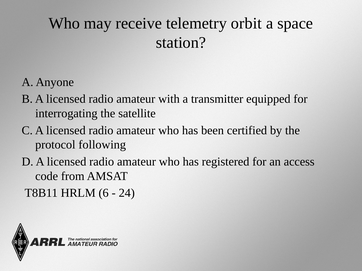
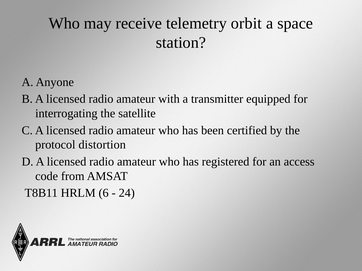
following: following -> distortion (102, 145)
